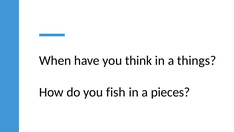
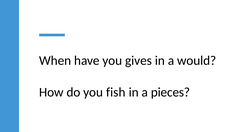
think: think -> gives (139, 60)
things: things -> would (197, 60)
